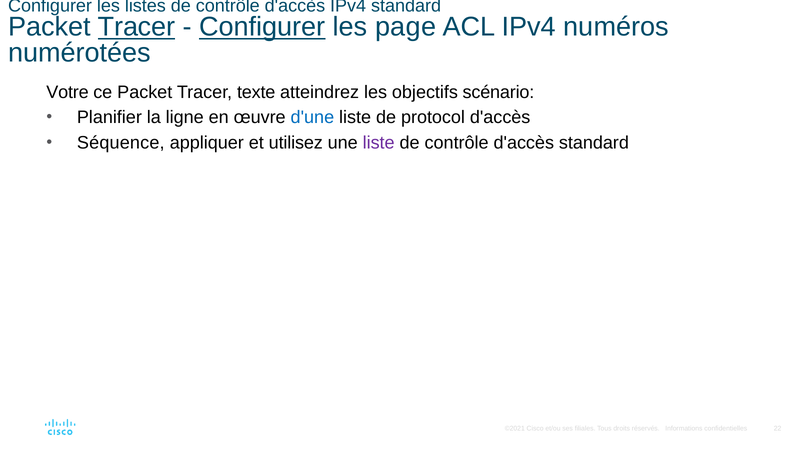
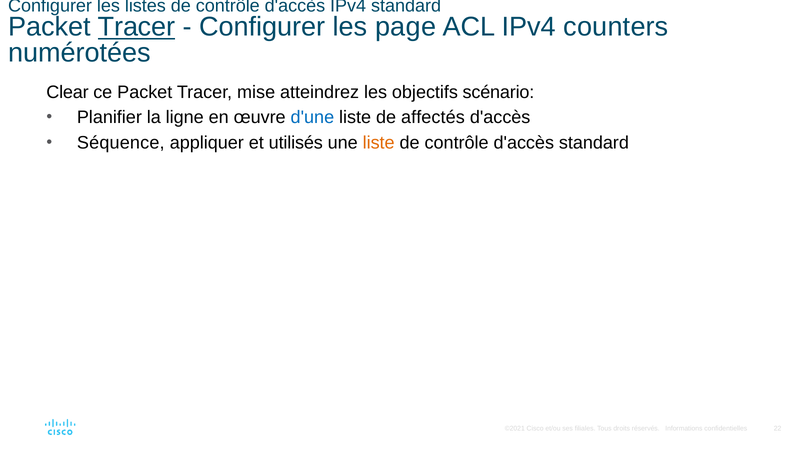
Configurer underline: present -> none (262, 27)
numéros: numéros -> counters (616, 27)
Votre: Votre -> Clear (68, 92)
texte: texte -> mise (256, 92)
protocol: protocol -> affectés (433, 117)
utilisez: utilisez -> utilisés (296, 143)
liste colour: purple -> orange (379, 143)
